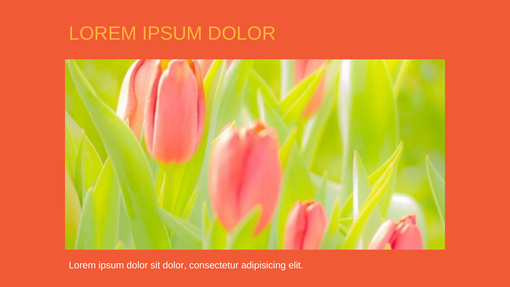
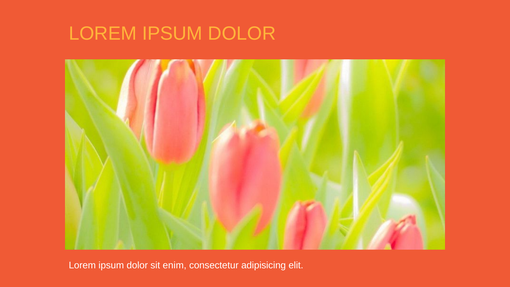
sit dolor: dolor -> enim (175, 265)
